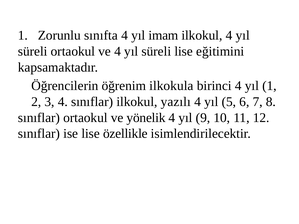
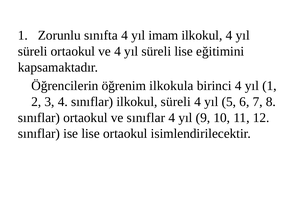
ilkokul yazılı: yazılı -> süreli (176, 102)
ve yönelik: yönelik -> sınıflar (146, 118)
lise özellikle: özellikle -> ortaokul (125, 134)
